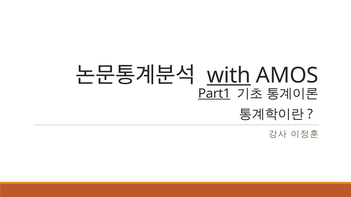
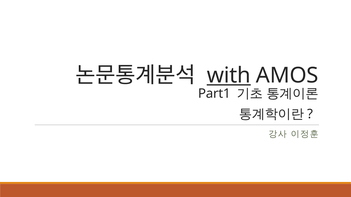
Part1 underline: present -> none (214, 94)
